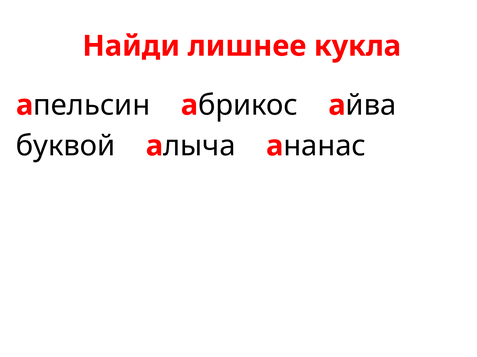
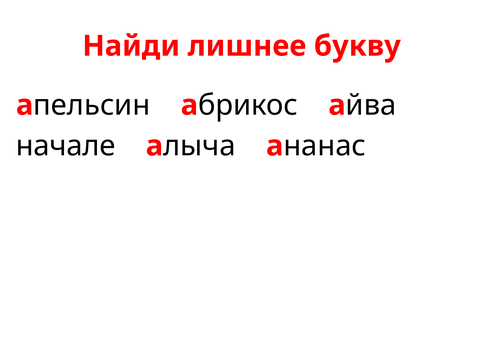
кукла: кукла -> букву (357, 46)
буквой: буквой -> начале (66, 146)
